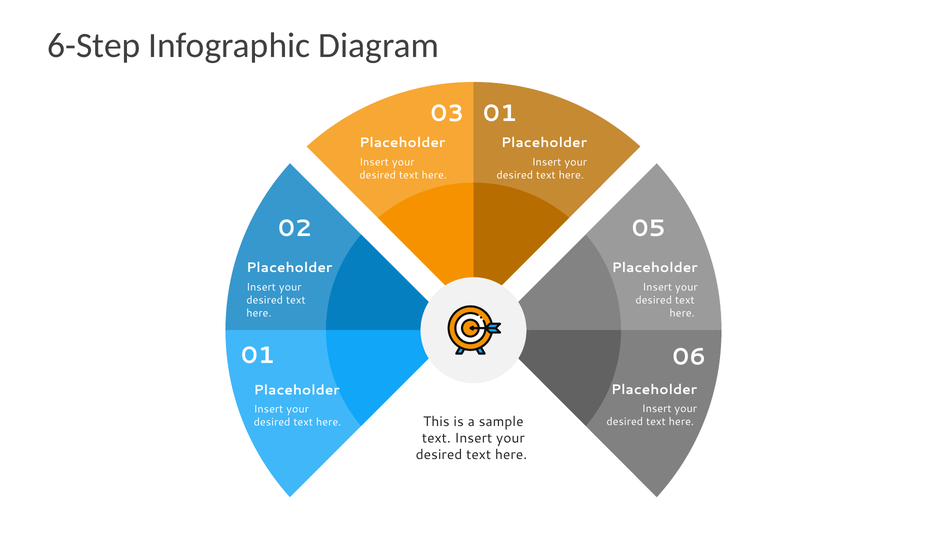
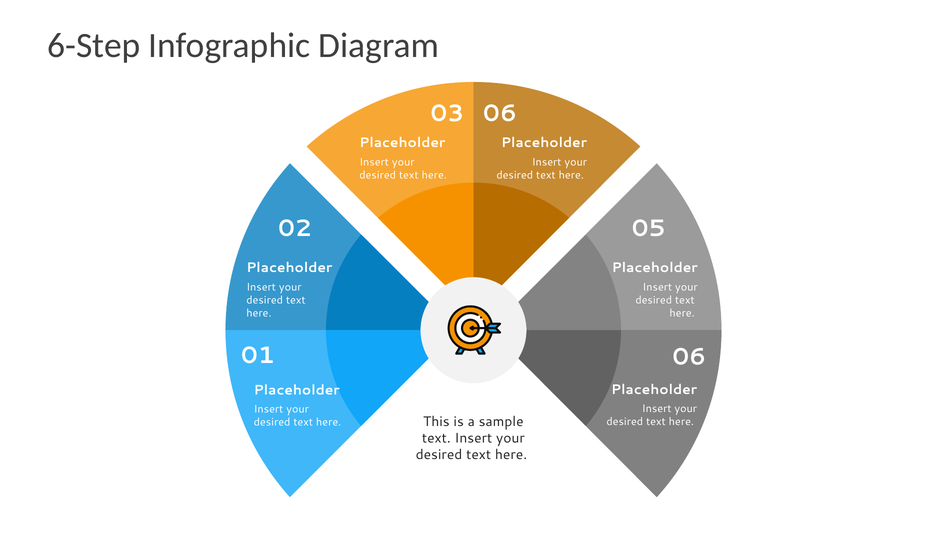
03 01: 01 -> 06 (500, 114)
